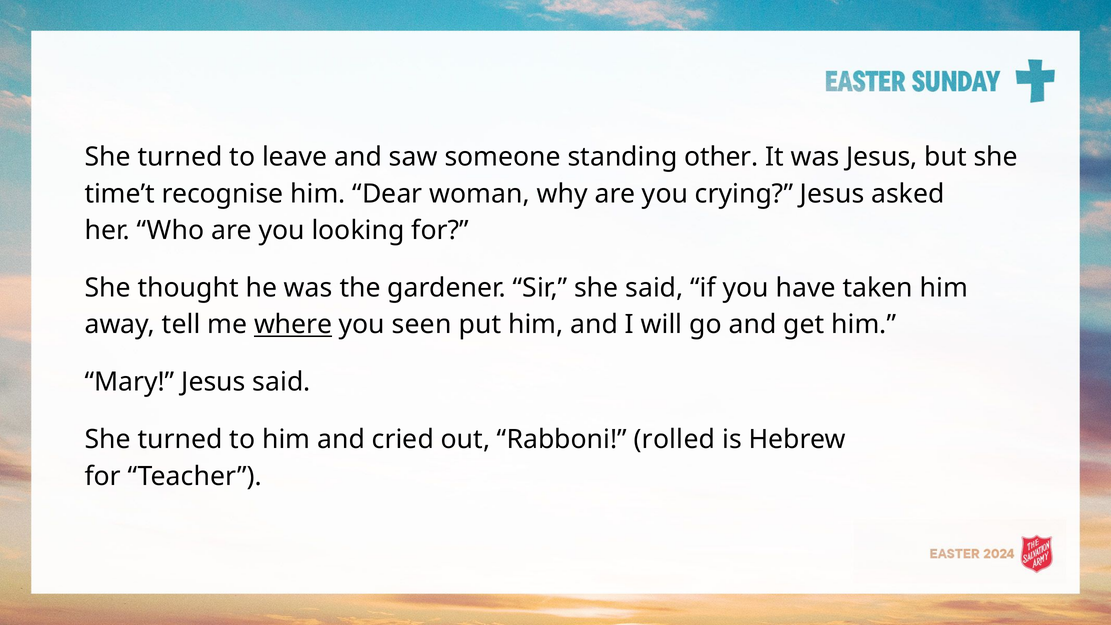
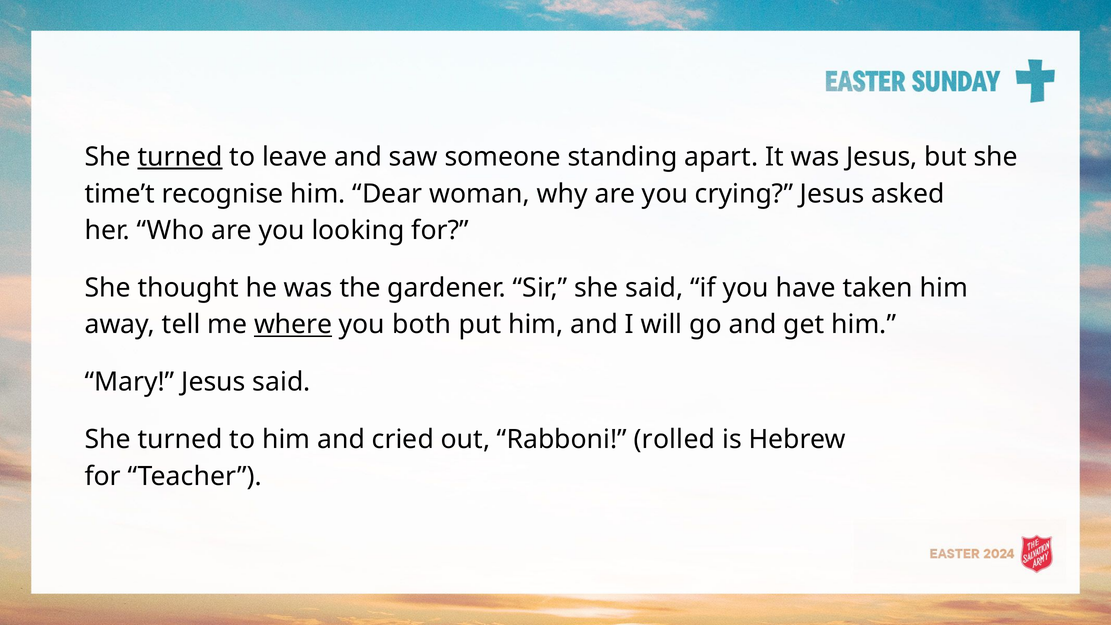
turned underline: none -> present (180, 157)
other: other -> apart (721, 157)
seen: seen -> both (422, 325)
